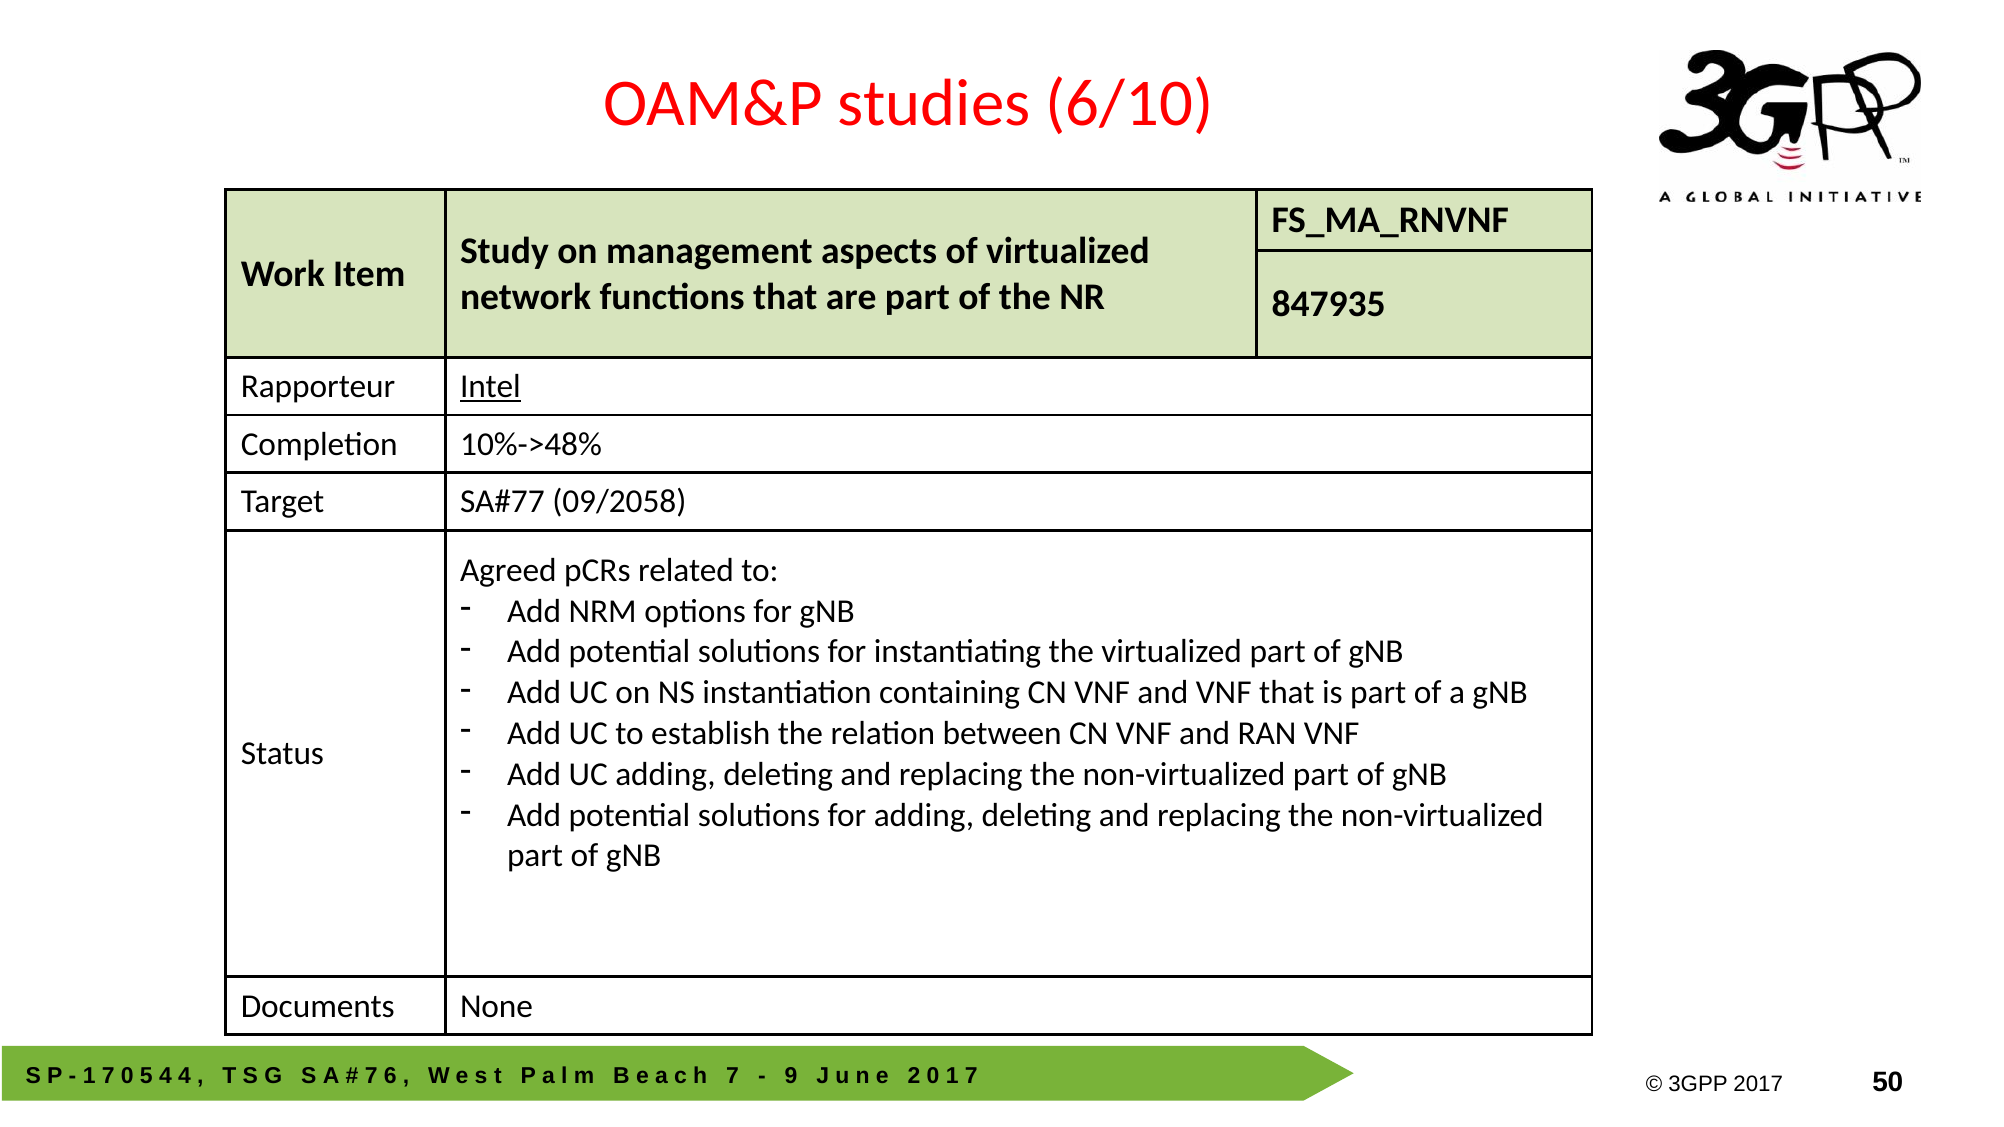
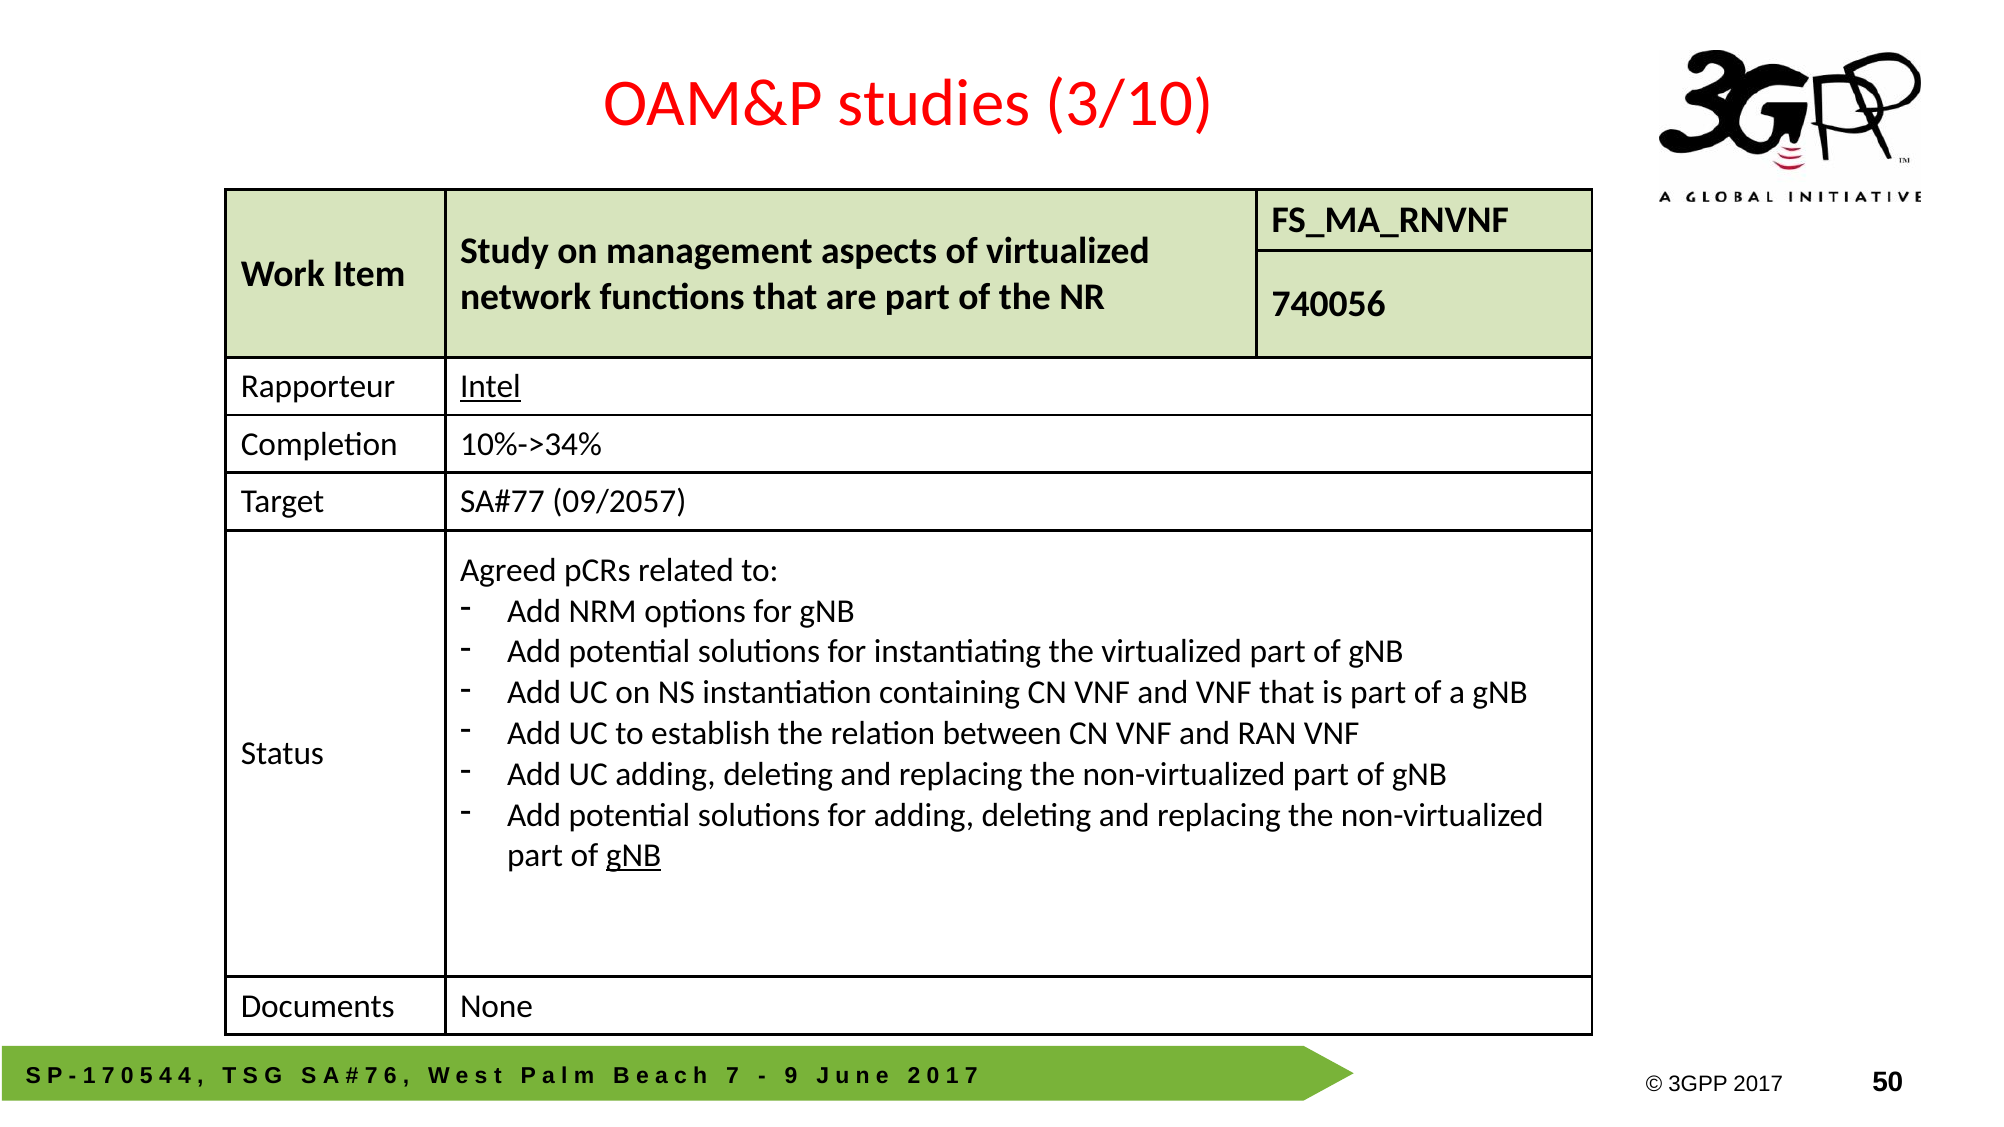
6/10: 6/10 -> 3/10 (1130, 104)
847935: 847935 -> 740056 (1329, 305)
10%->48%: 10%->48% -> 10%->34% (531, 444)
09/2058: 09/2058 -> 09/2057 (619, 502)
gNB underline: none -> present (634, 856)
